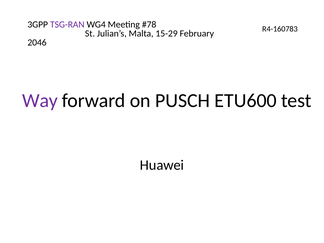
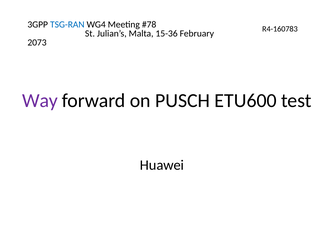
TSG-RAN colour: purple -> blue (67, 24)
15-29: 15-29 -> 15-36 (167, 34)
2046: 2046 -> 2073 (37, 43)
